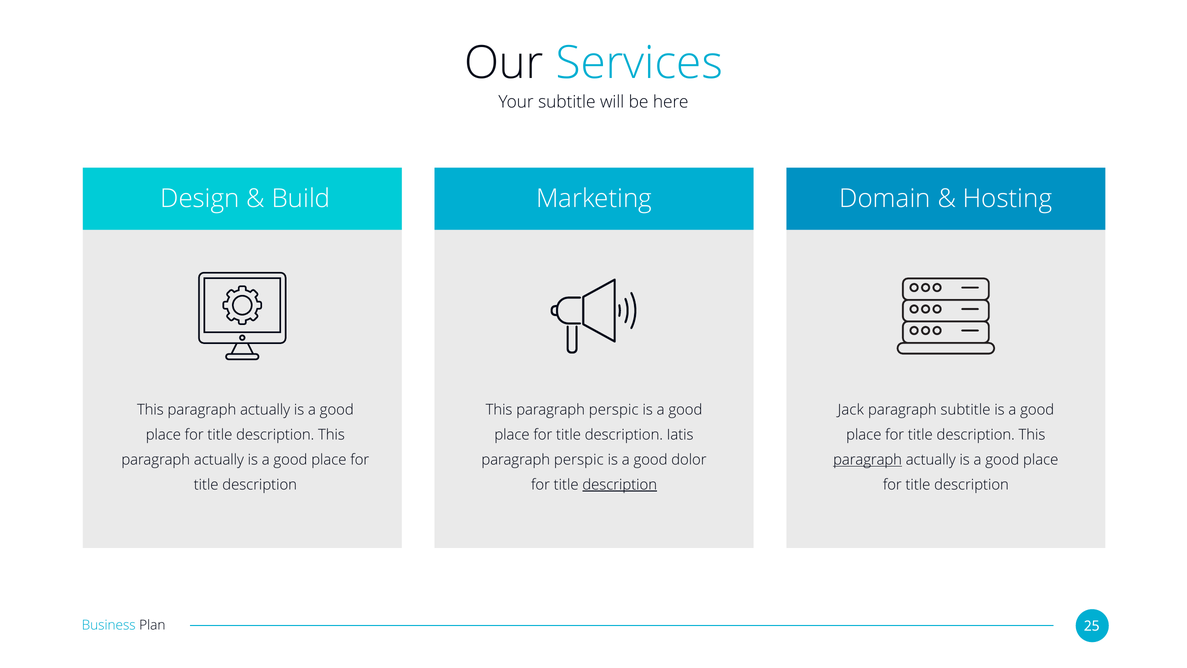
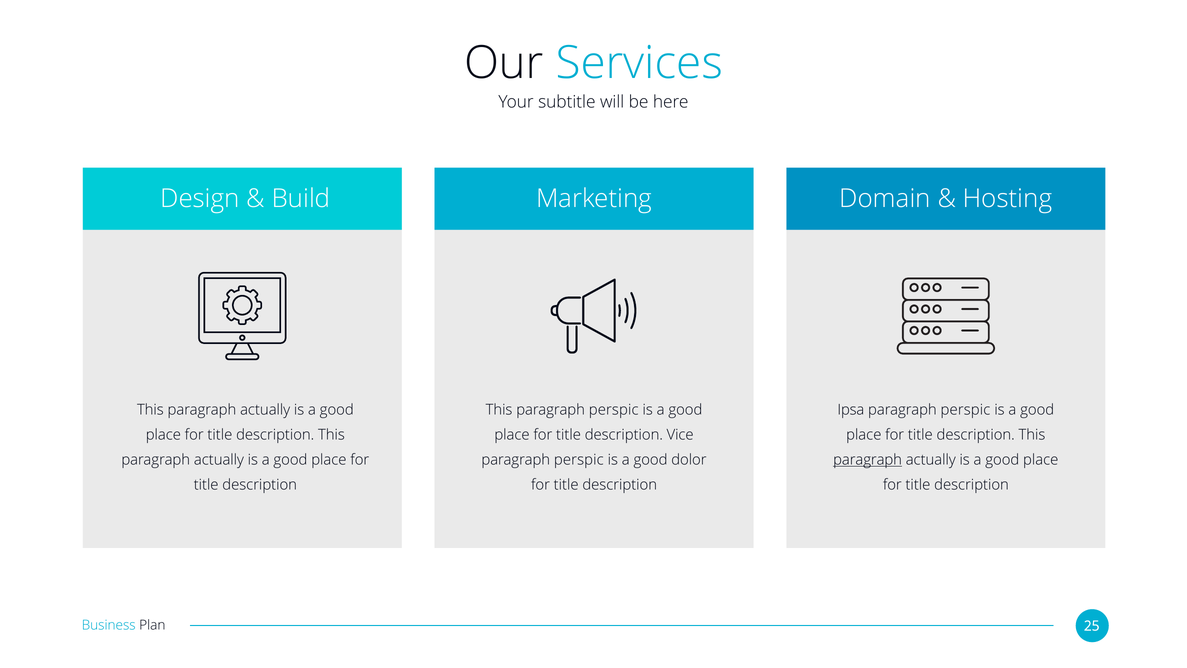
Jack: Jack -> Ipsa (851, 410)
subtitle: subtitle -> perspic (965, 410)
Iatis: Iatis -> Vice (680, 435)
description underline: present -> none (620, 485)
